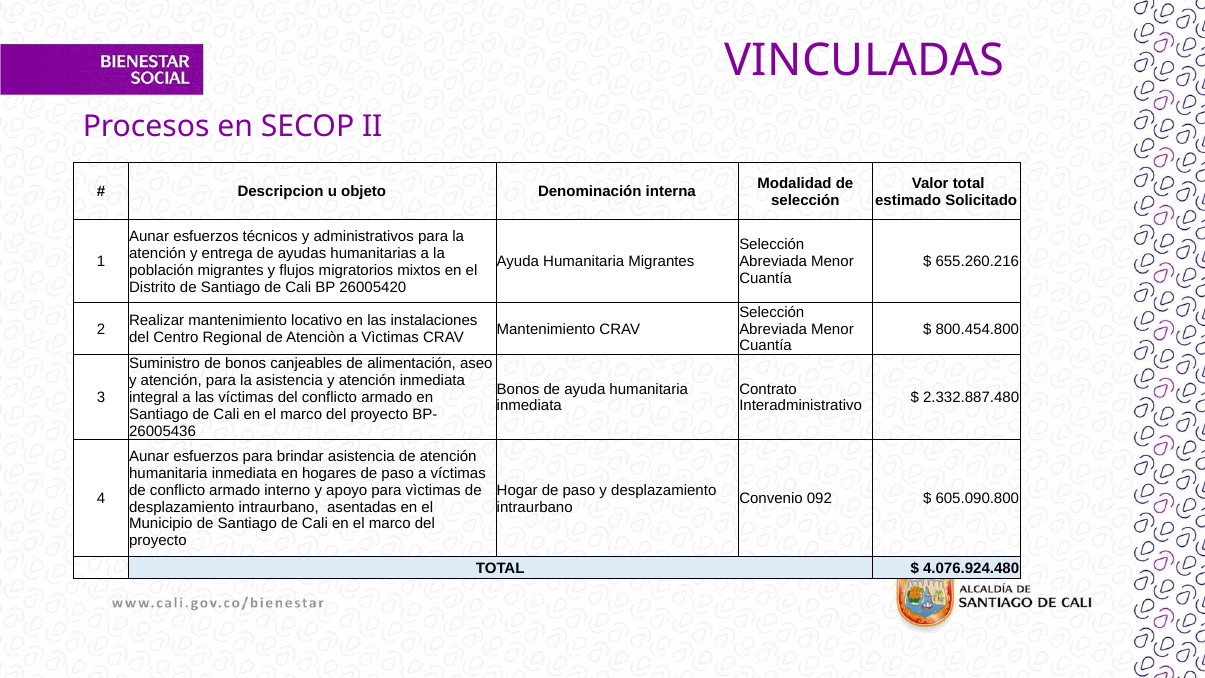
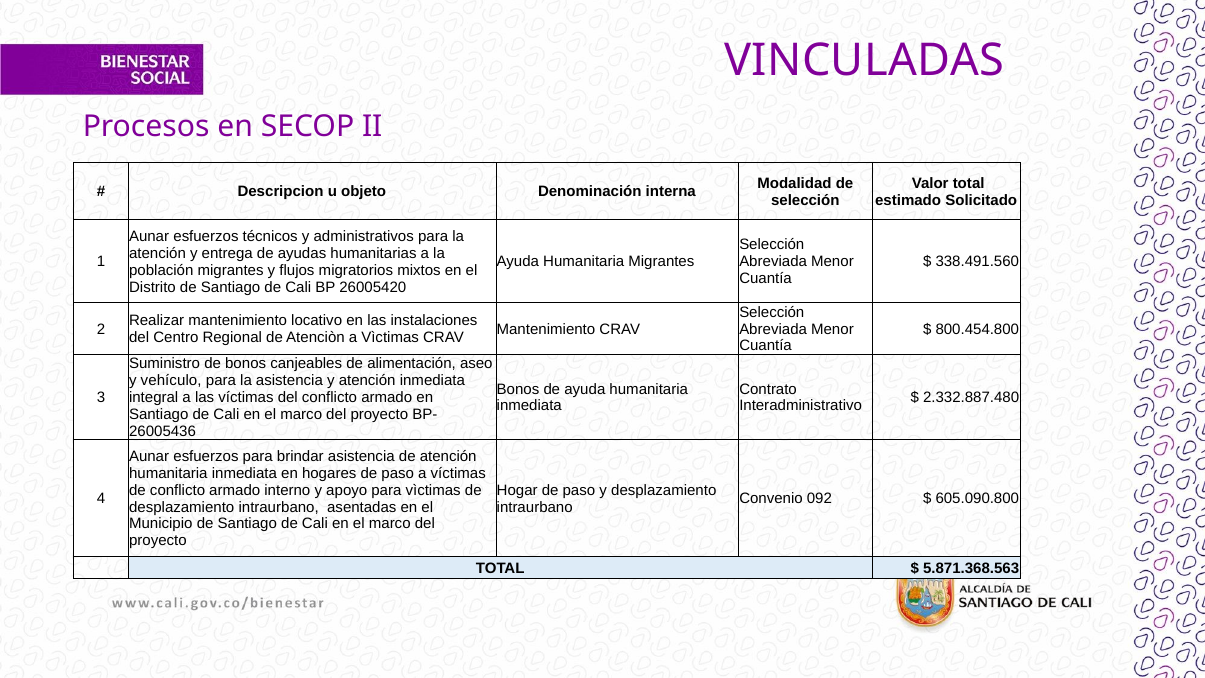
655.260.216: 655.260.216 -> 338.491.560 (977, 262)
atención: atención -> vehículo (171, 381)
4.076.924.480: 4.076.924.480 -> 5.871.368.563 (971, 568)
